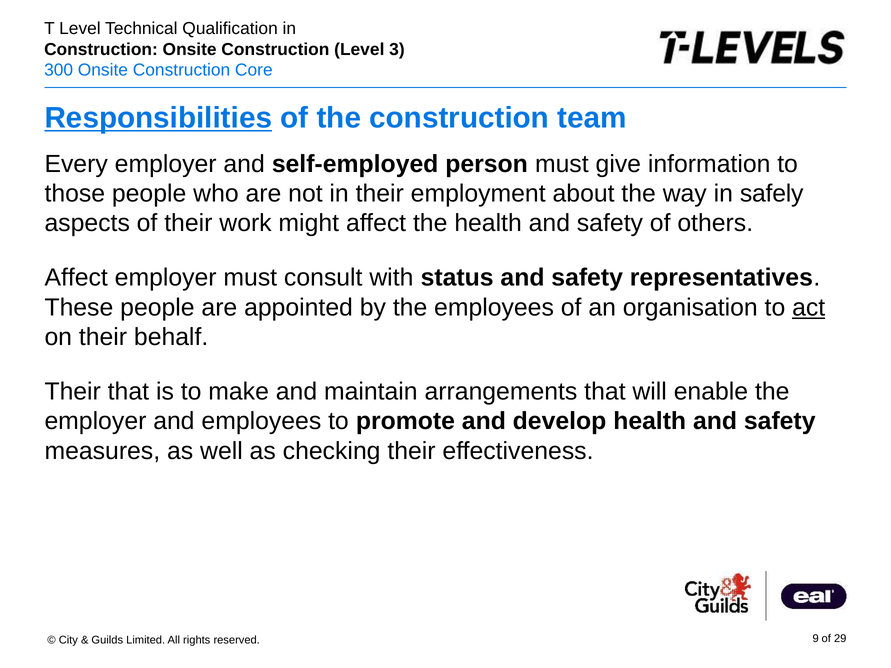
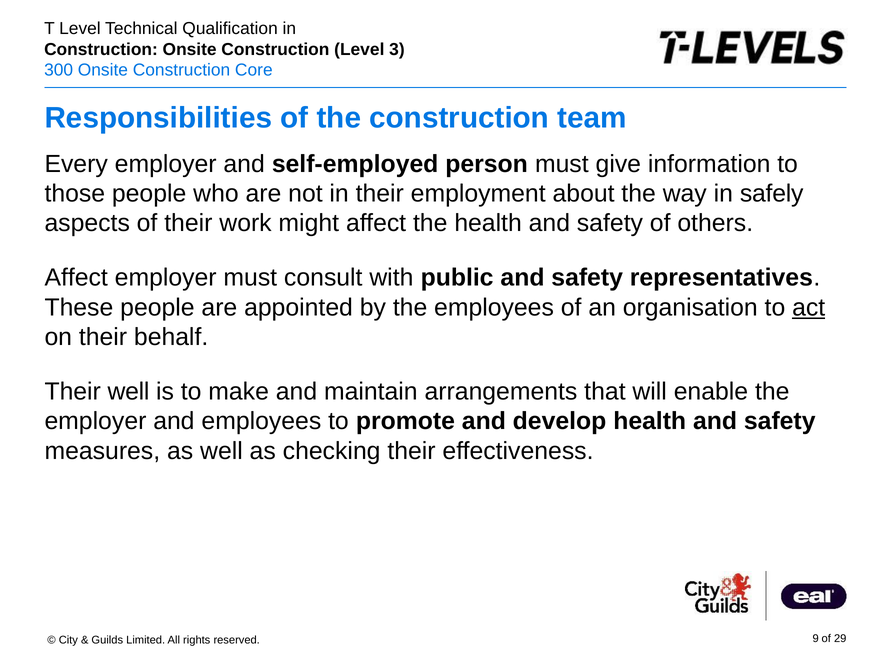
Responsibilities underline: present -> none (158, 118)
status: status -> public (457, 278)
Their that: that -> well (129, 392)
